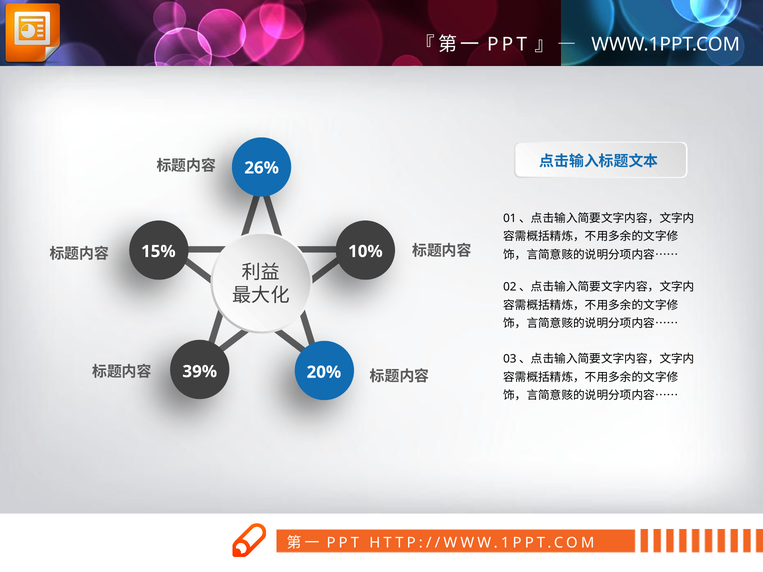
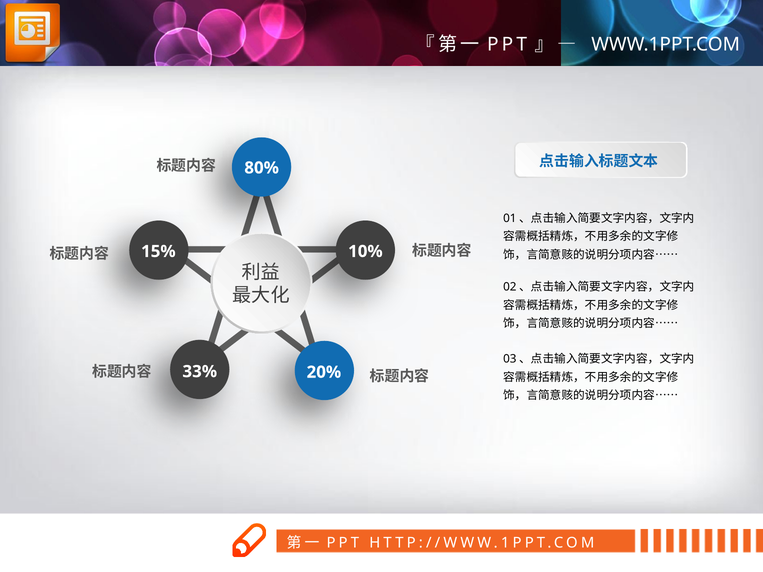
26%: 26% -> 80% (262, 168)
39%: 39% -> 33% (200, 372)
